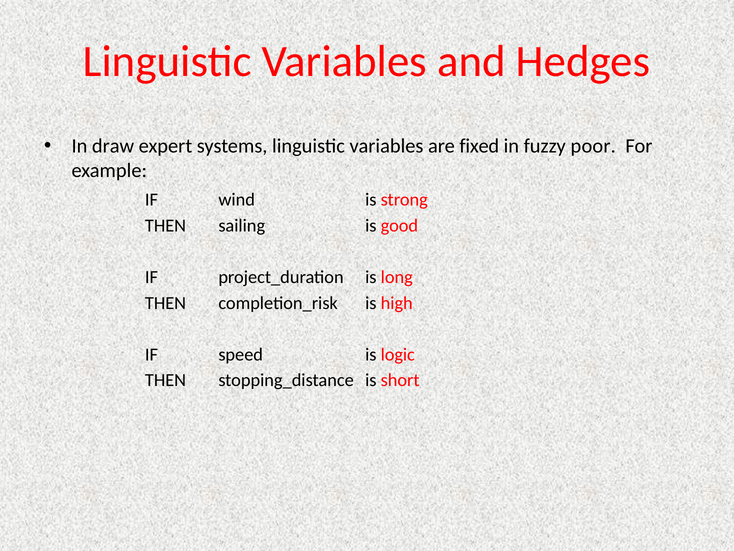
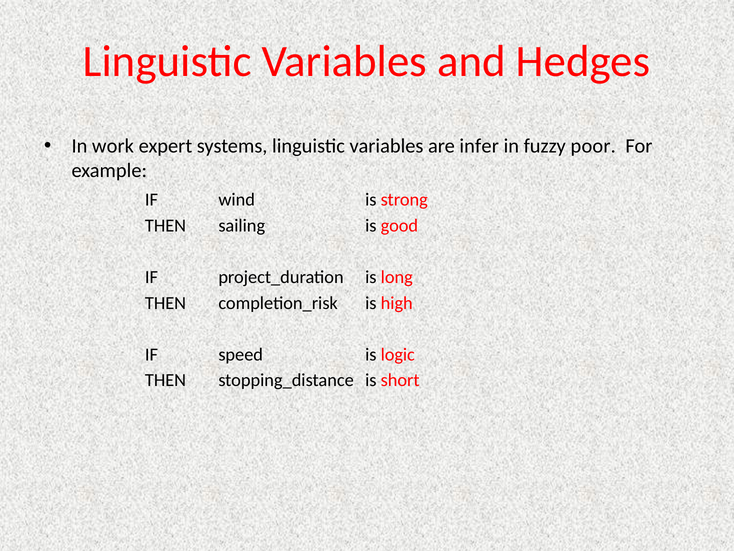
draw: draw -> work (113, 146)
fixed: fixed -> infer (479, 146)
